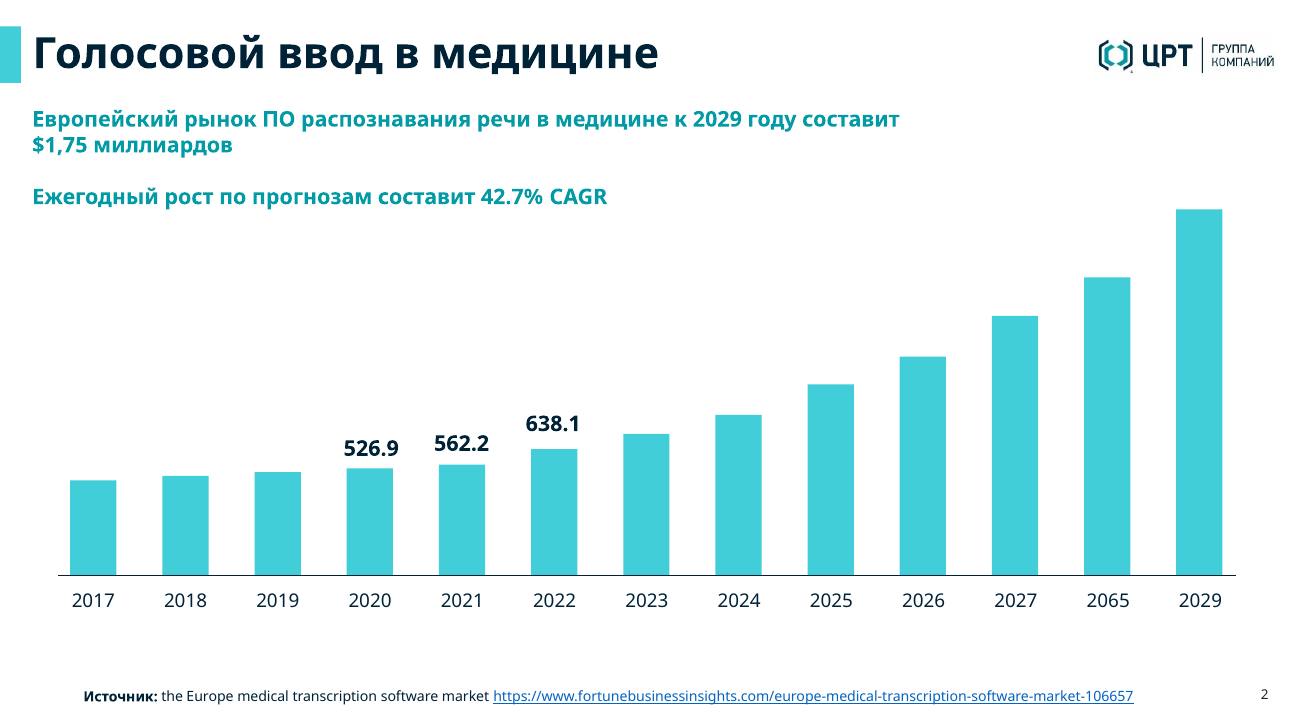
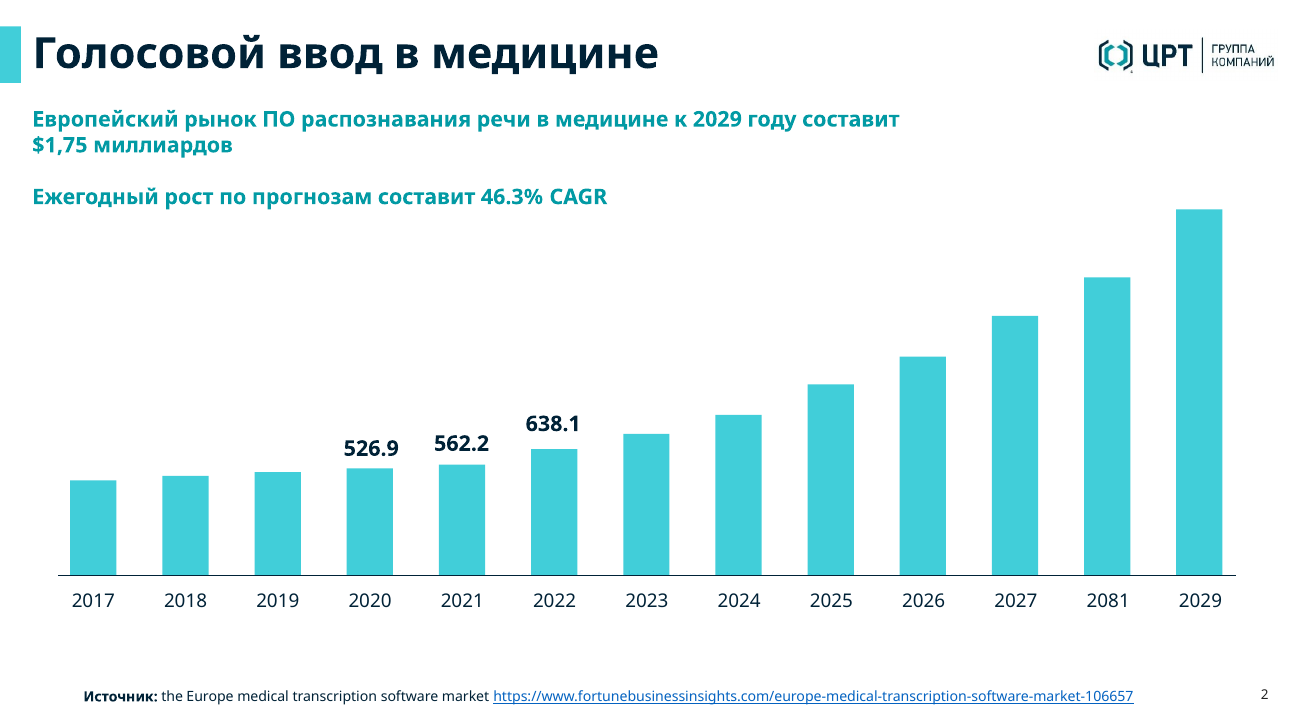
42.7%: 42.7% -> 46.3% (512, 197)
2065: 2065 -> 2081 (1108, 601)
